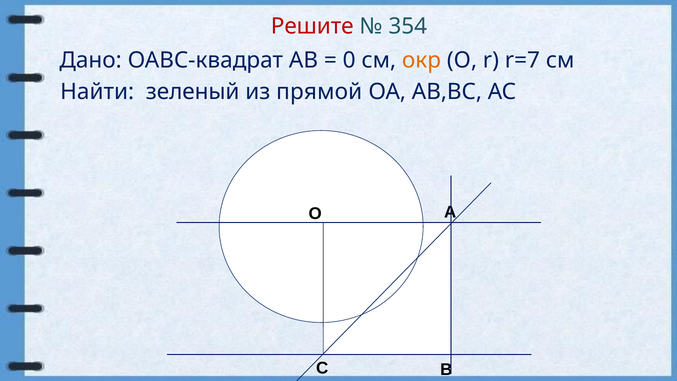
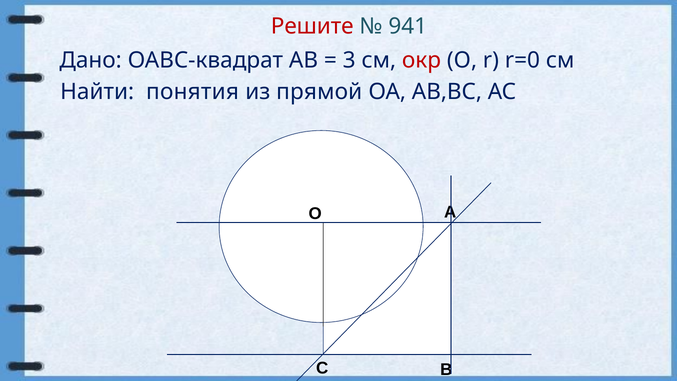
354: 354 -> 941 (408, 26)
0: 0 -> 3 (349, 60)
окр colour: orange -> red (422, 60)
r=7: r=7 -> r=0 (522, 60)
зеленый: зеленый -> понятия (193, 92)
